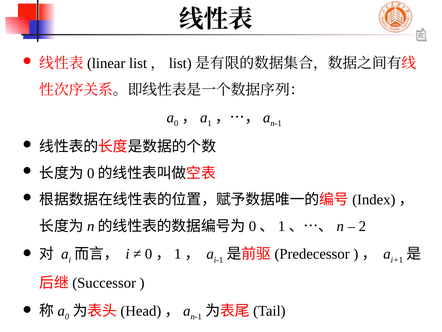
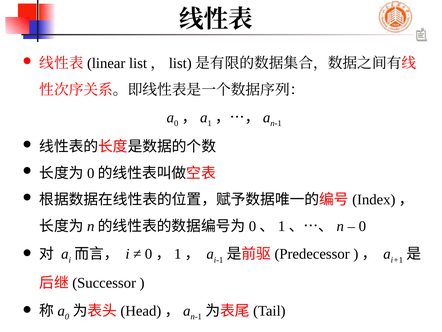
2: 2 -> 0 (362, 226)
